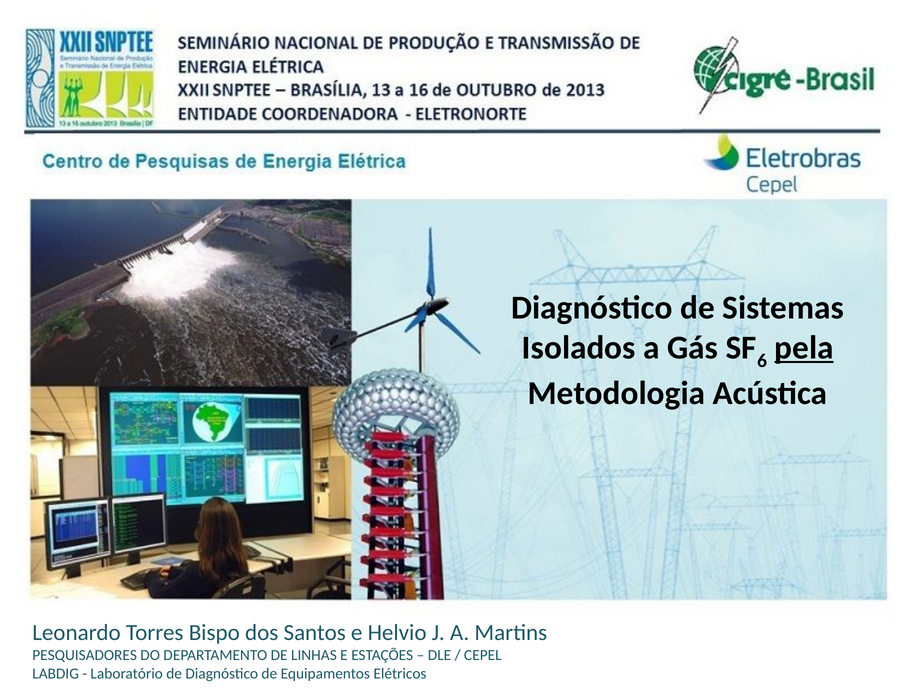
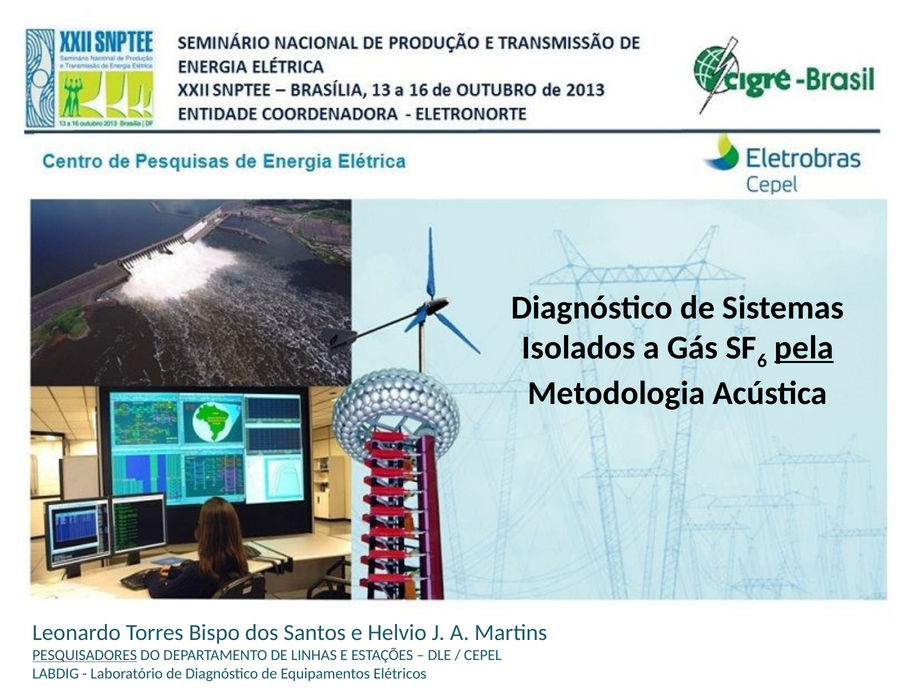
PESQUISADORES underline: none -> present (85, 655)
